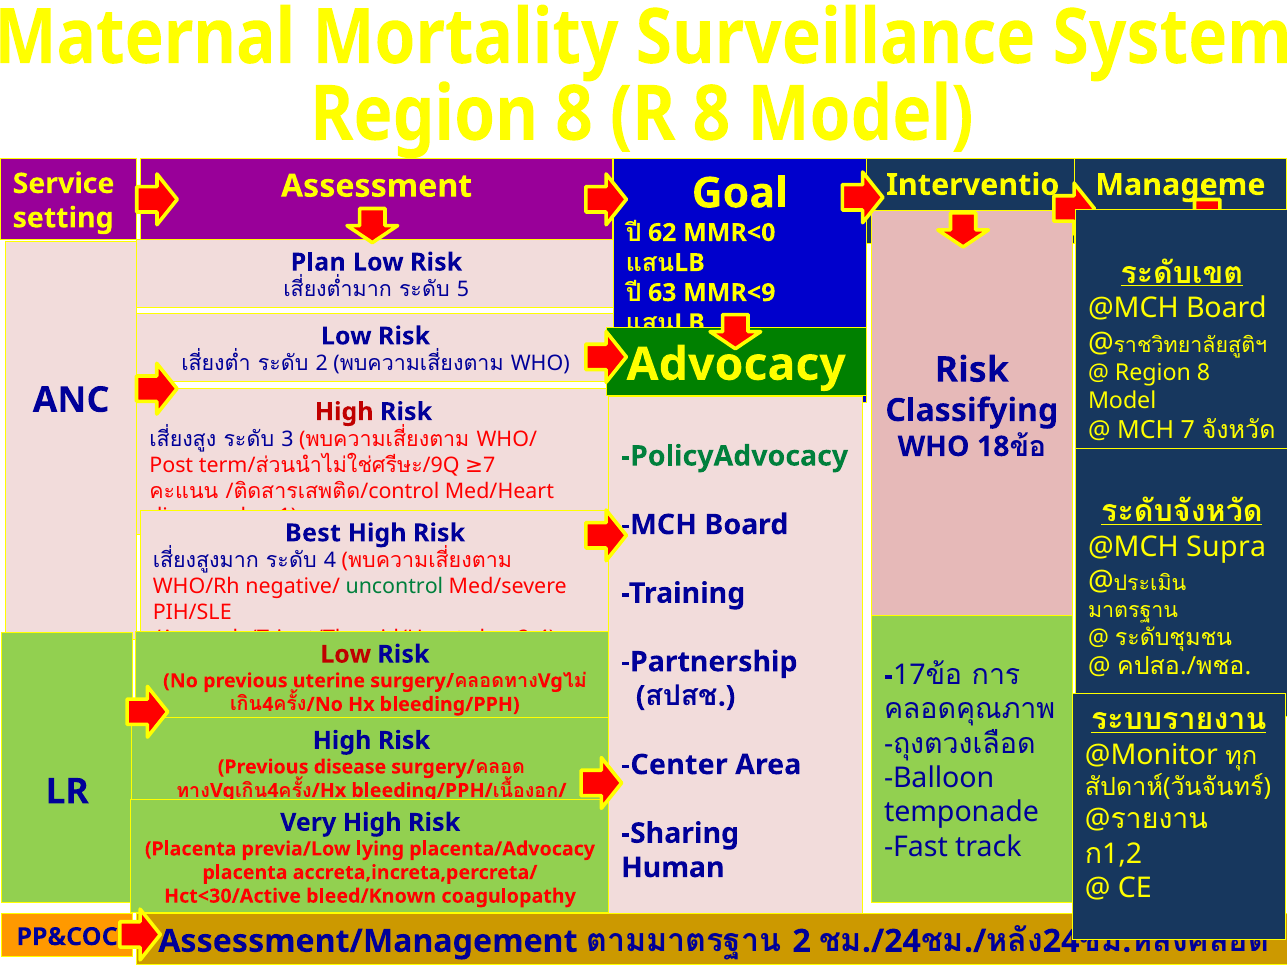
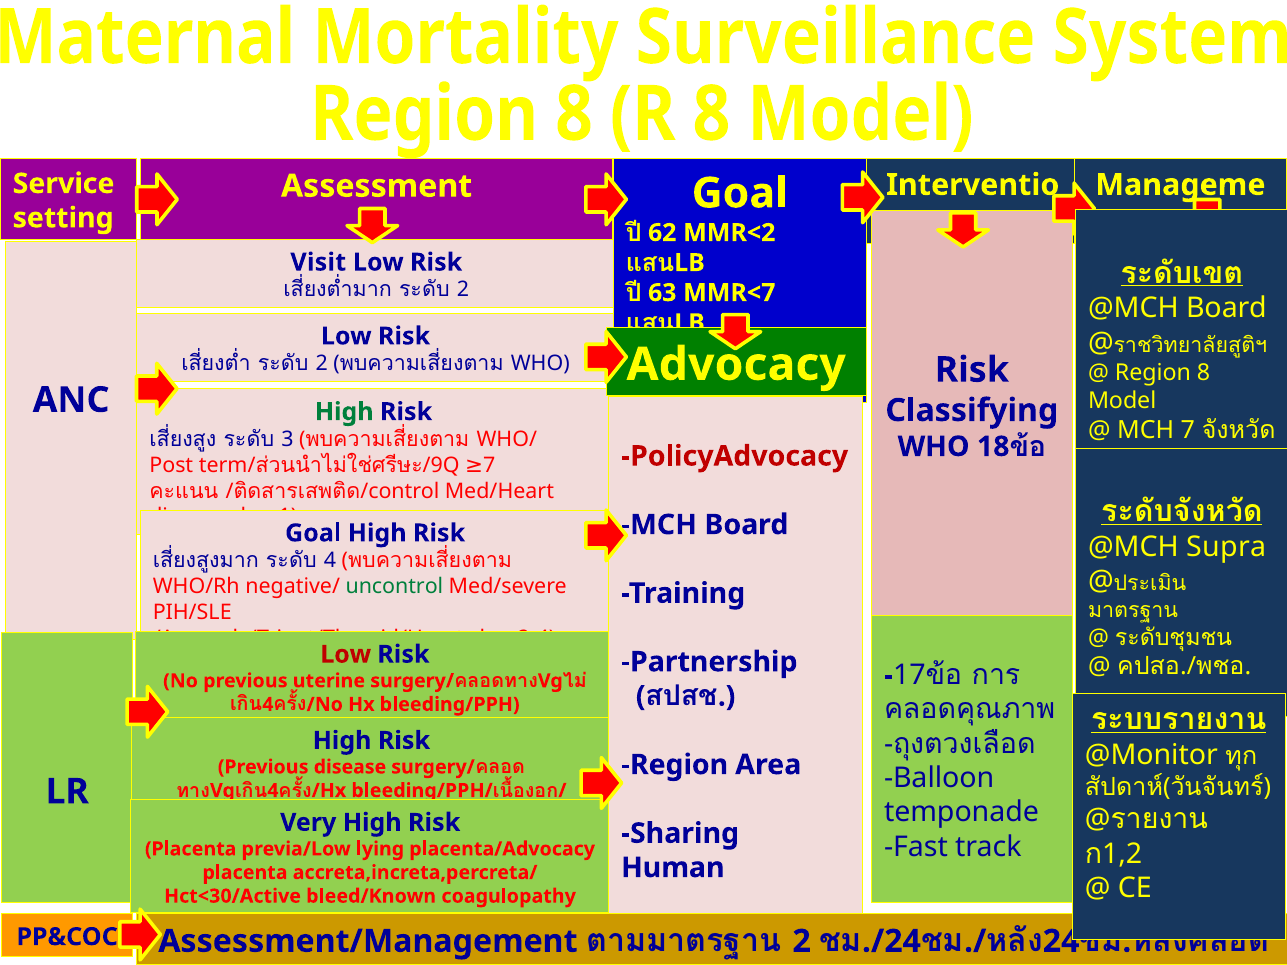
MMR<0: MMR<0 -> MMR<2 (729, 233)
Plan: Plan -> Visit (318, 262)
5: 5 -> 2 (463, 290)
MMR<9: MMR<9 -> MMR<7 (729, 293)
High colour: red -> green (344, 412)
PolicyAdvocacy colour: green -> red (735, 456)
Best: Best -> Goal (313, 533)
Center: Center -> Region (675, 765)
